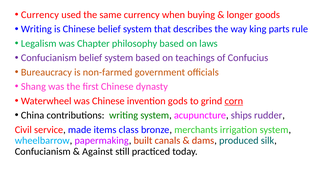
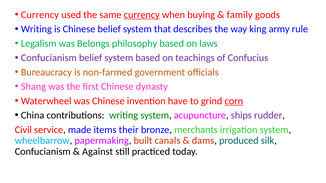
currency underline: none -> present (142, 15)
longer: longer -> family (240, 15)
parts: parts -> army (279, 29)
Chapter: Chapter -> Belongs (93, 44)
gods: gods -> have (178, 101)
class: class -> their (129, 130)
